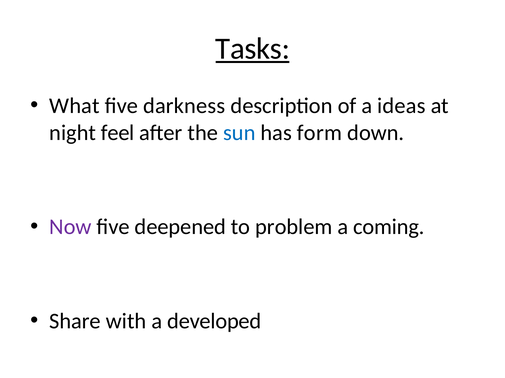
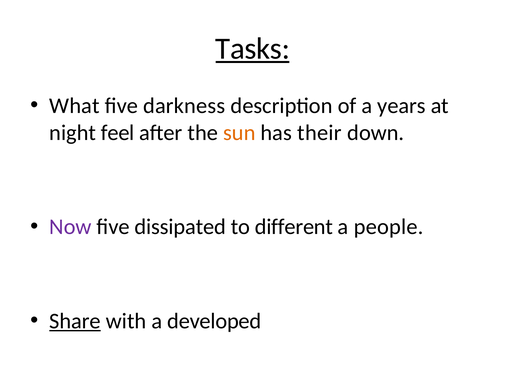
ideas: ideas -> years (401, 106)
sun colour: blue -> orange (239, 133)
form: form -> their (319, 133)
deepened: deepened -> dissipated (180, 227)
problem: problem -> different (294, 227)
coming: coming -> people (389, 227)
Share underline: none -> present (75, 322)
